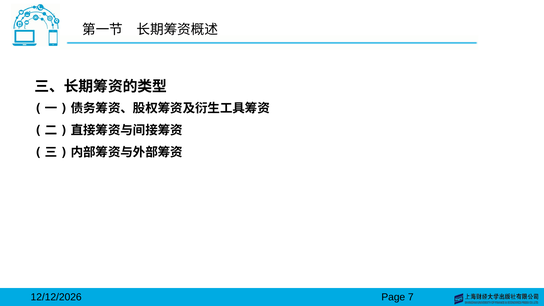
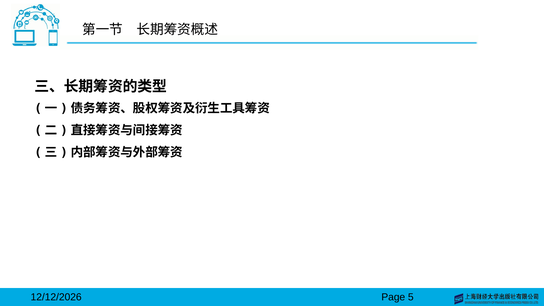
7: 7 -> 5 (411, 297)
